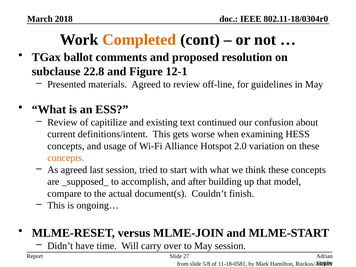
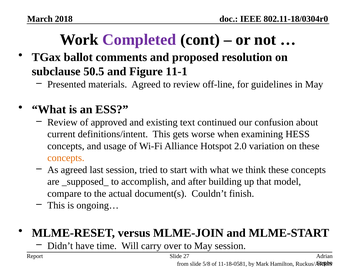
Completed colour: orange -> purple (139, 40)
22.8: 22.8 -> 50.5 (94, 71)
12-1: 12-1 -> 11-1 (177, 71)
capitilize: capitilize -> approved (109, 122)
